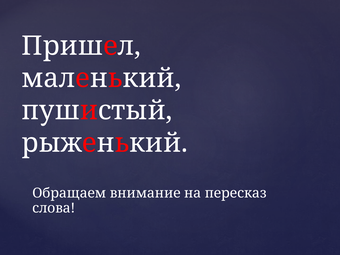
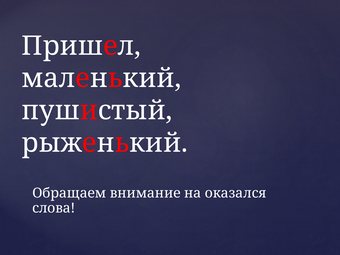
пересказ: пересказ -> оказался (236, 193)
